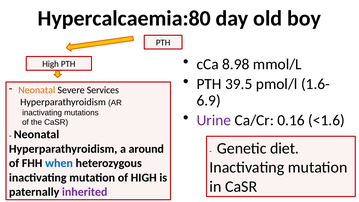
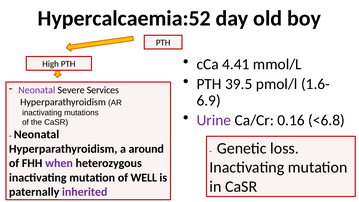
Hypercalcaemia:80: Hypercalcaemia:80 -> Hypercalcaemia:52 (124, 18)
8.98: 8.98 -> 4.41 (236, 64)
Neonatal colour: orange -> purple (37, 90)
<1.6: <1.6 -> <6.8 (327, 120)
diet: diet -> loss (285, 148)
when colour: blue -> purple (59, 163)
of HIGH: HIGH -> WELL (144, 178)
